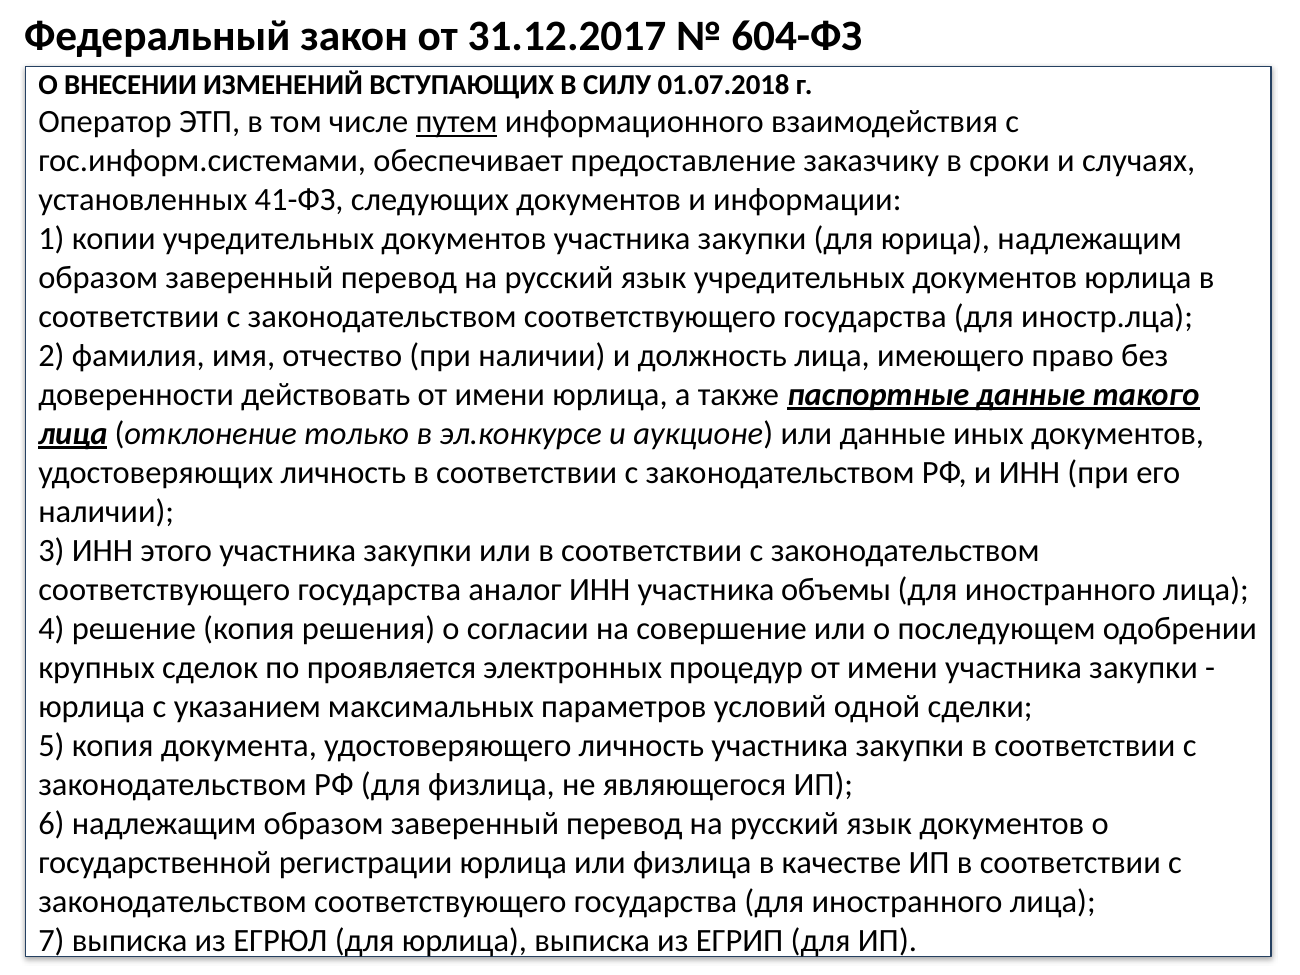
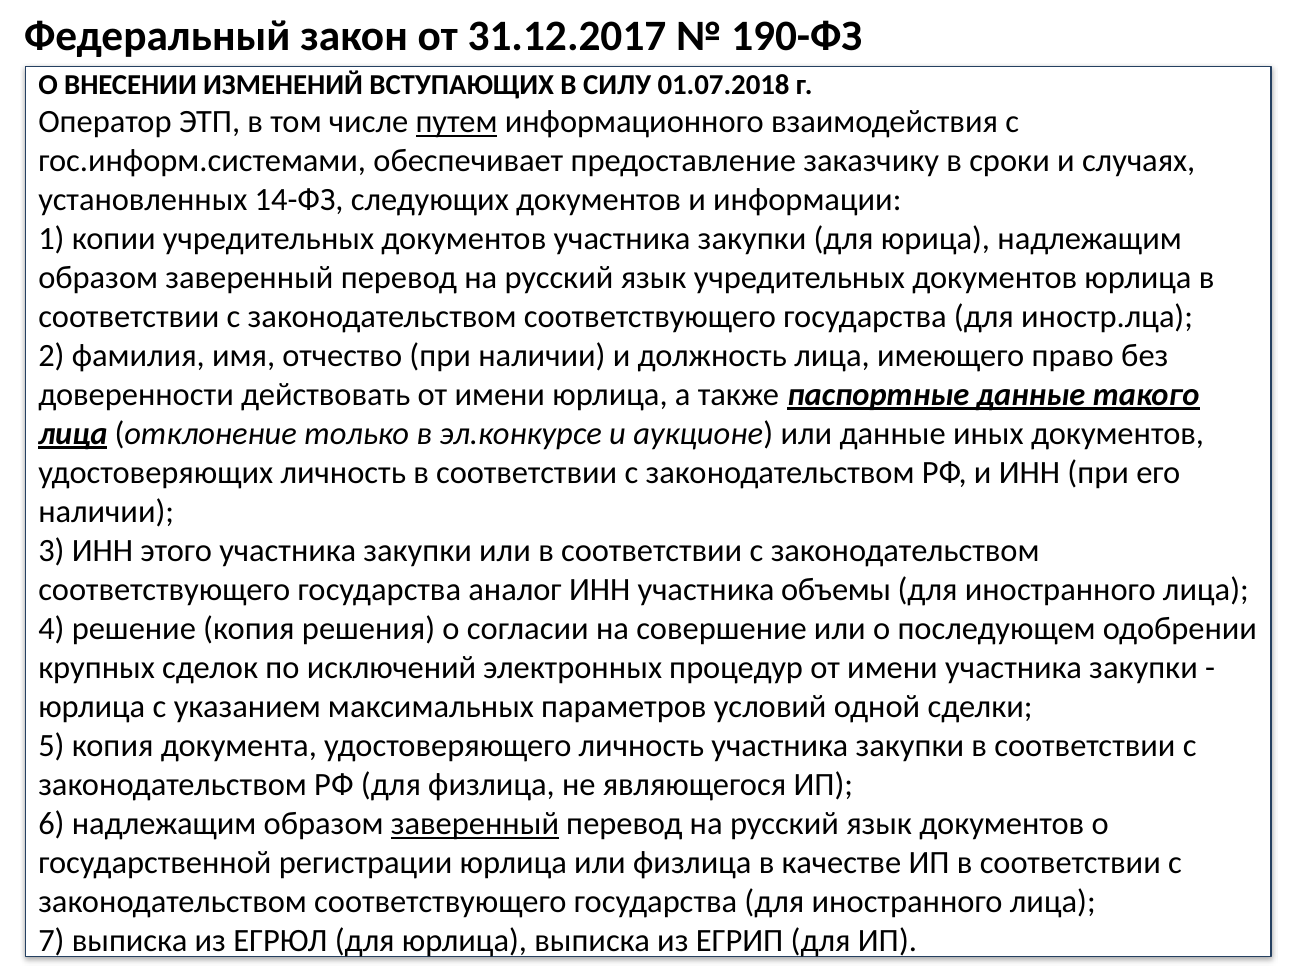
604-ФЗ: 604-ФЗ -> 190-ФЗ (797, 36)
41-ФЗ: 41-ФЗ -> 14-ФЗ (299, 200)
проявляется: проявляется -> исключений (391, 668)
заверенный underline: none -> present (475, 824)
